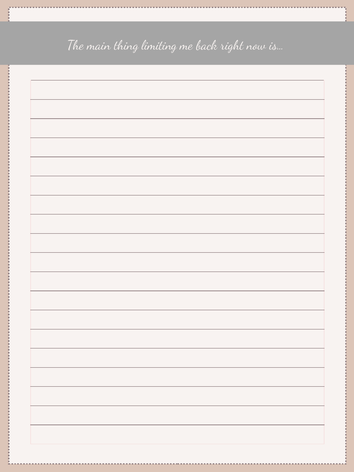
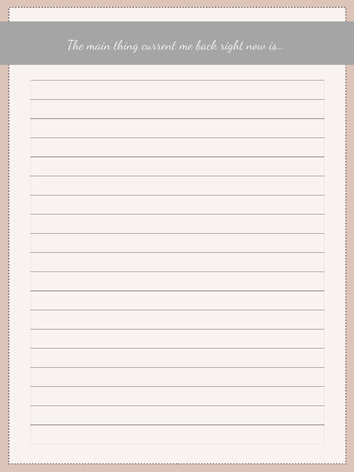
limiting: limiting -> current (159, 45)
